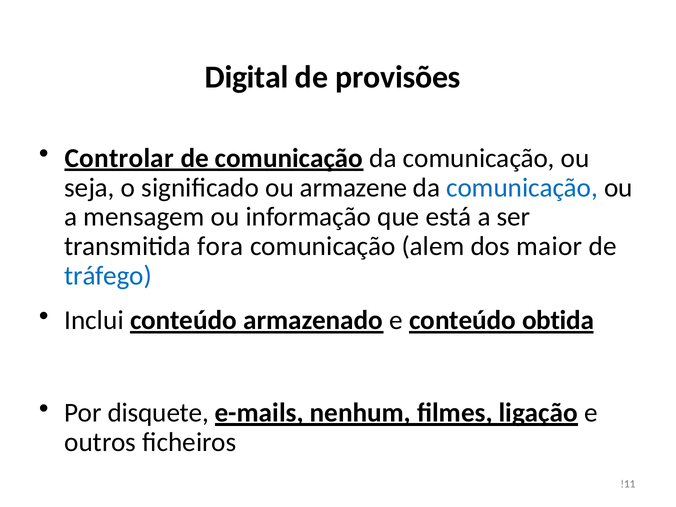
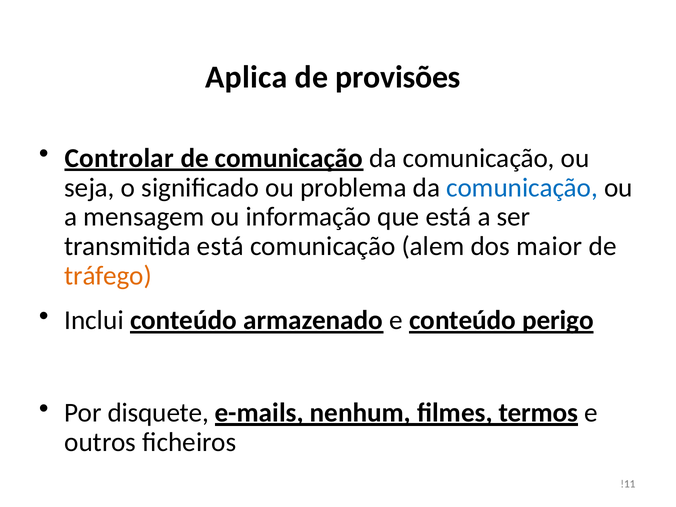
Digital: Digital -> Aplica (246, 77)
armazene: armazene -> problema (353, 188)
transmitida fora: fora -> está (220, 246)
tráfego colour: blue -> orange (108, 276)
obtida: obtida -> perigo (558, 320)
ligação: ligação -> termos (538, 413)
